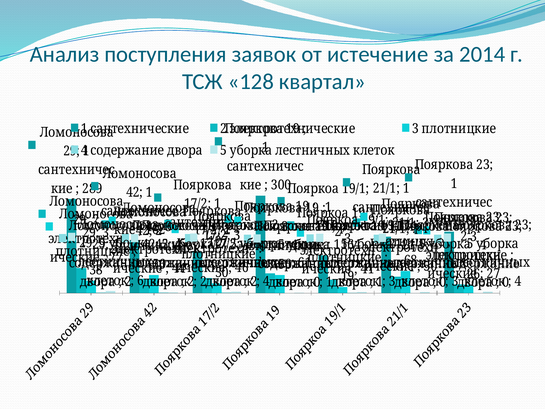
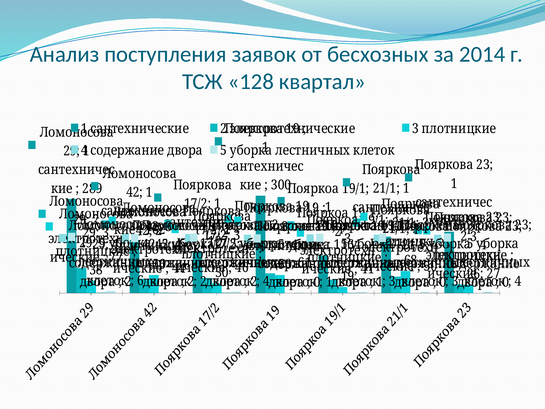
истечение: истечение -> бесхозных (378, 54)
